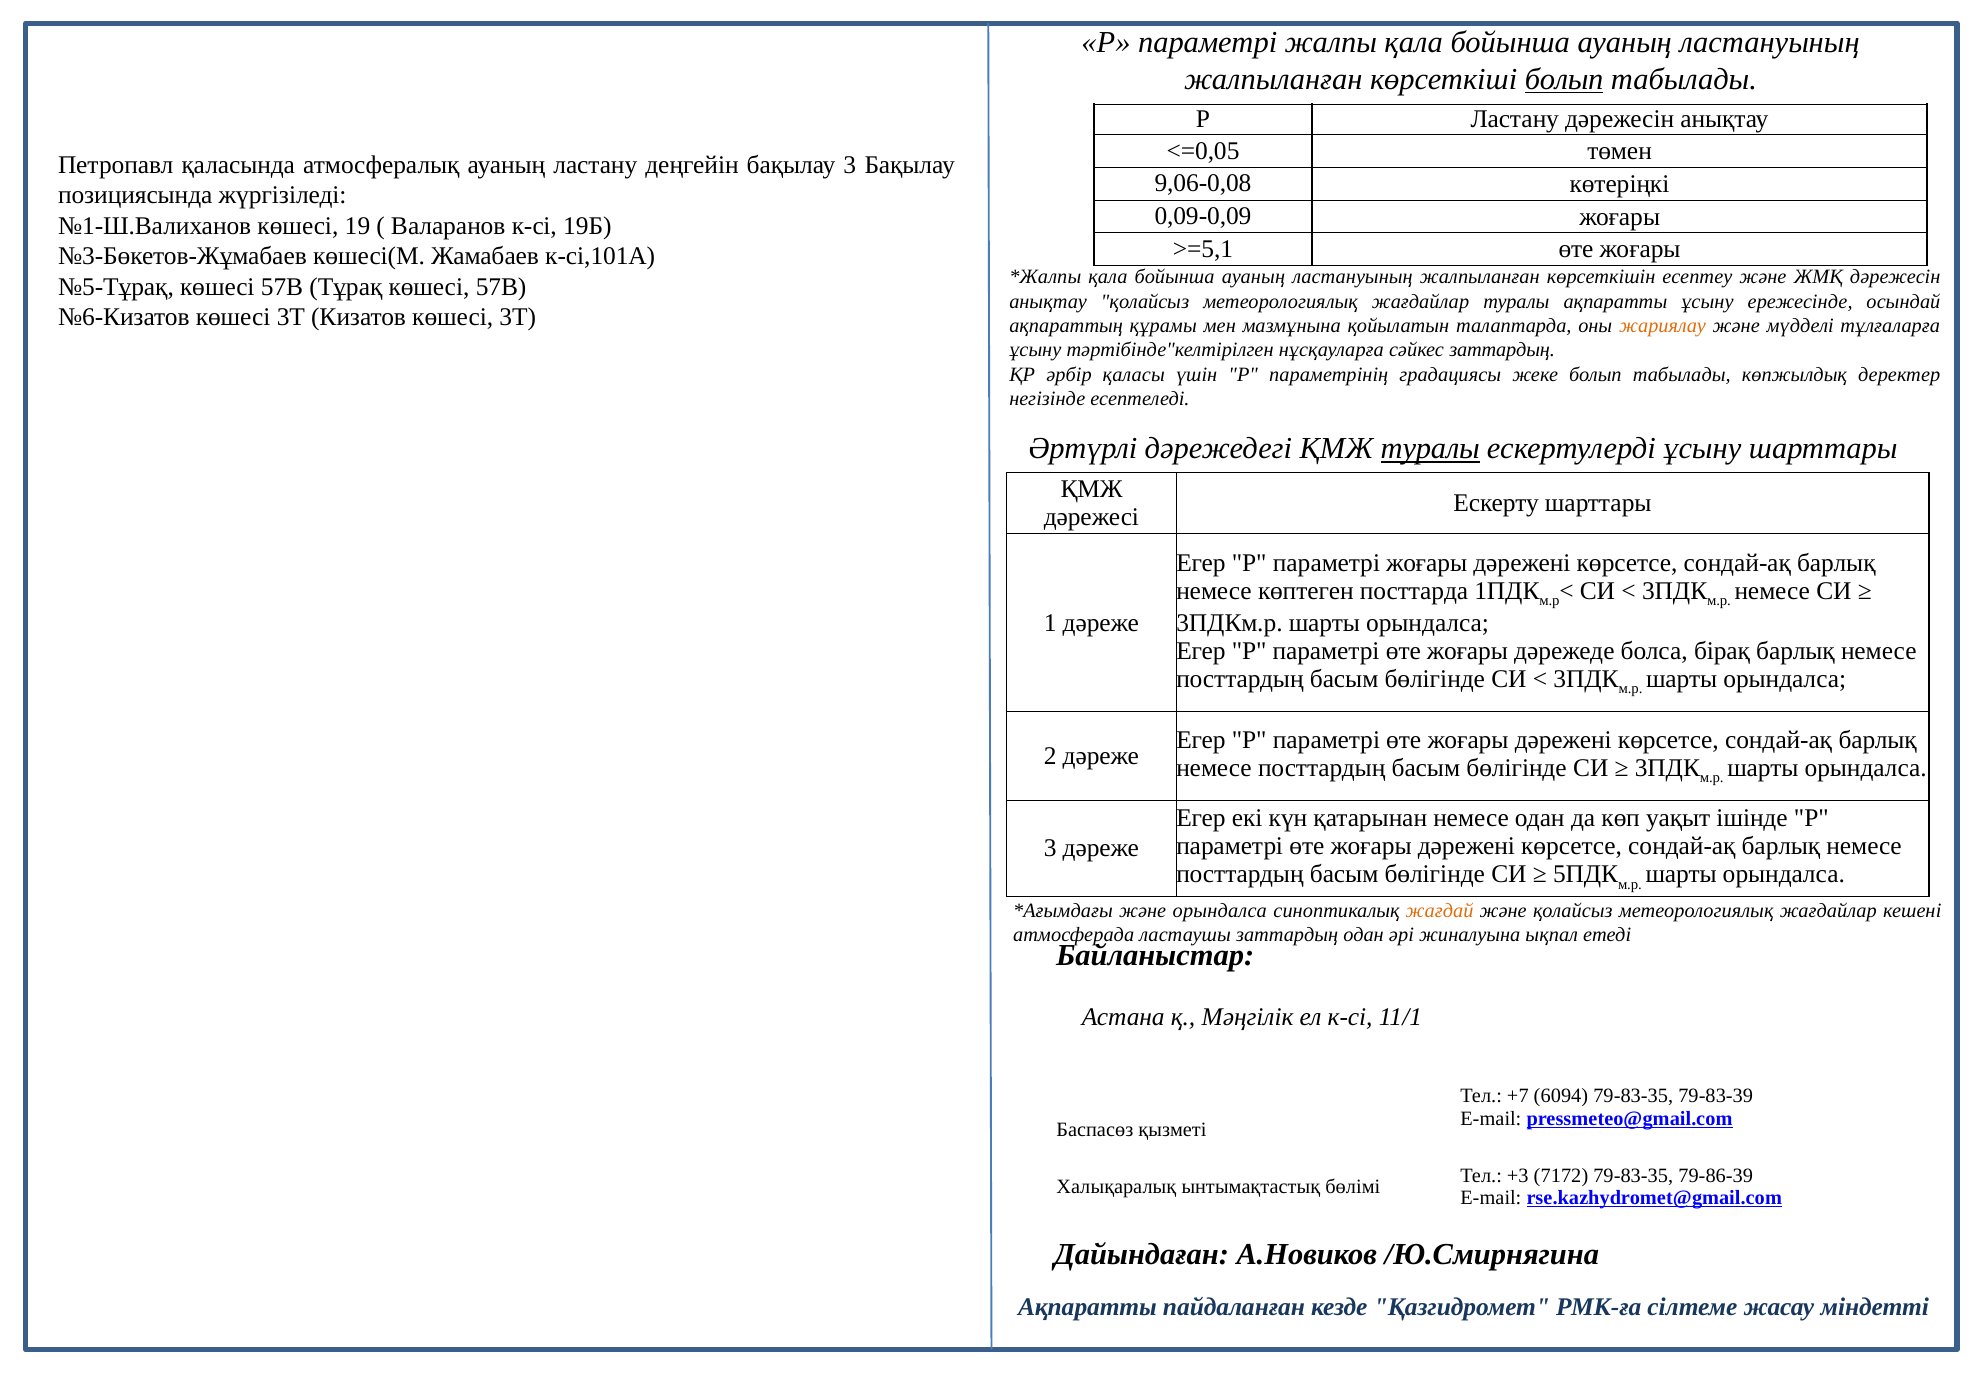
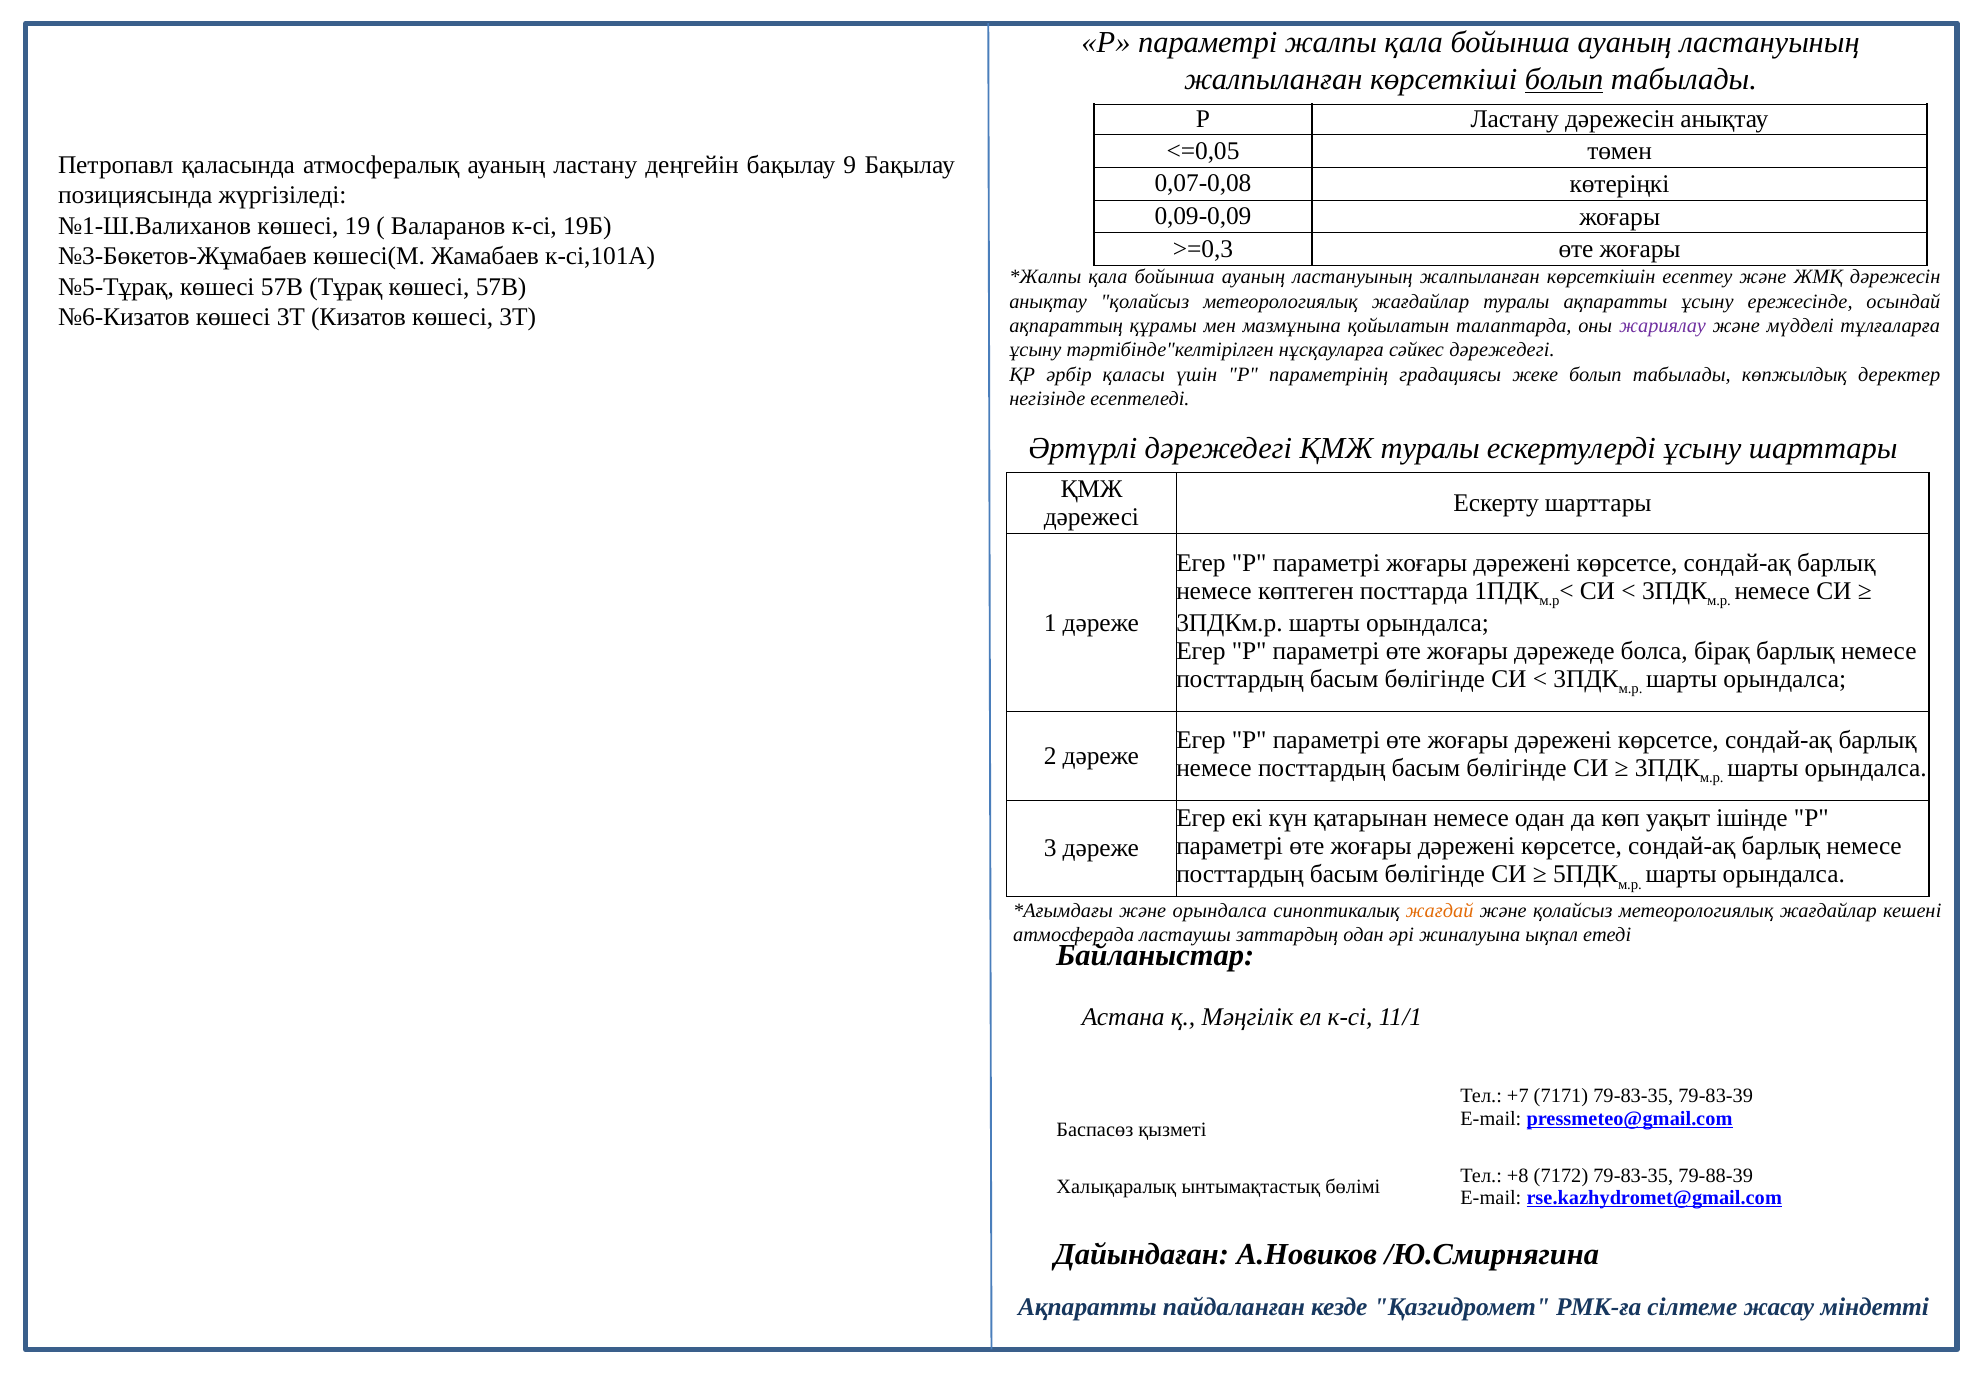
бақылау 3: 3 -> 9 (850, 165)
9,06-0,08: 9,06-0,08 -> 0,07-0,08 (1203, 184)
>=5,1: >=5,1 -> >=0,3 (1203, 249)
жариялау colour: orange -> purple (1663, 326)
сәйкес заттардың: заттардың -> дәрежедегі (1502, 350)
туралы underline: present -> none (1430, 449)
6094: 6094 -> 7171 (1561, 1096)
+3: +3 -> +8 (1518, 1175)
79-86-39: 79-86-39 -> 79-88-39 (1716, 1175)
